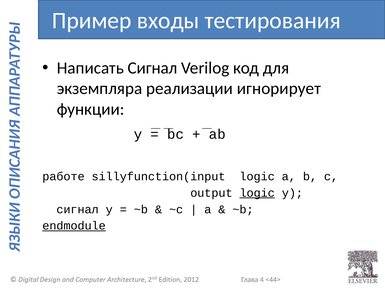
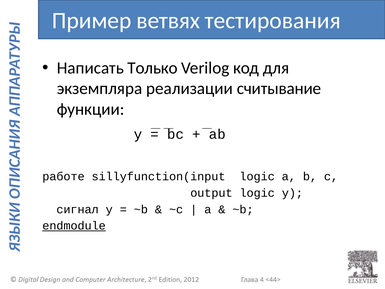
входы: входы -> ветвях (168, 21)
Написать Сигнал: Сигнал -> Только (153, 68)
игнорирует: игнорирует -> считывание (279, 88)
logic underline: present -> none (257, 193)
